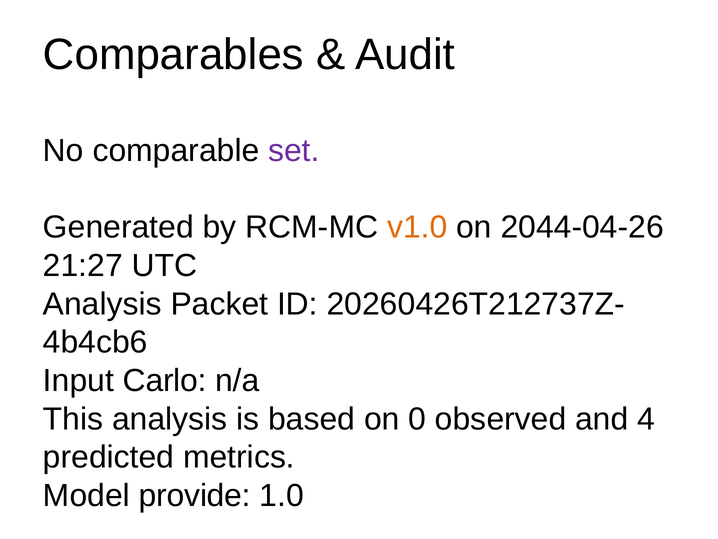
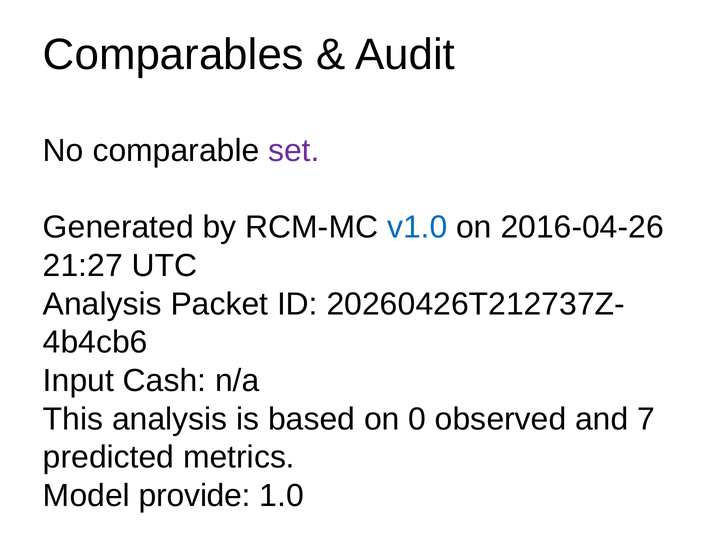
v1.0 colour: orange -> blue (417, 227)
2044-04-26: 2044-04-26 -> 2016-04-26 (582, 227)
Carlo: Carlo -> Cash (165, 380)
4: 4 -> 7 (646, 419)
